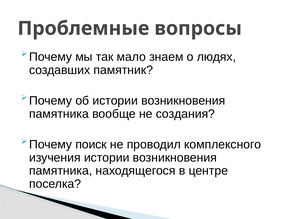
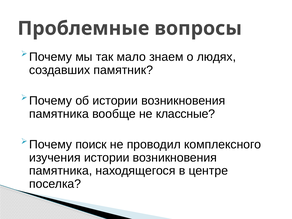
создания: создания -> классные (185, 114)
